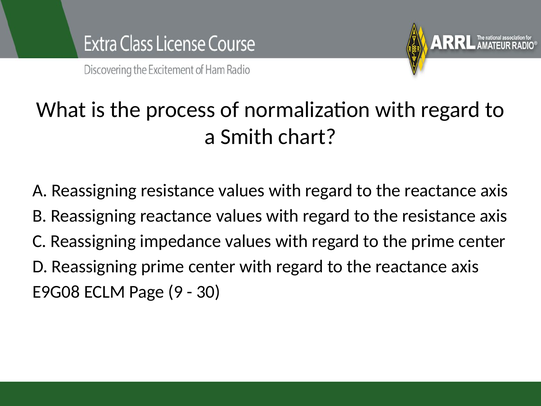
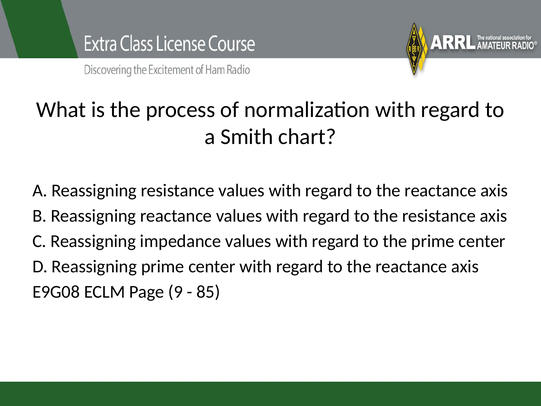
30: 30 -> 85 (208, 292)
